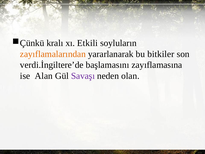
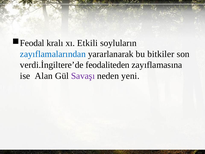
Çünkü: Çünkü -> Feodal (32, 43)
zayıflamalarından colour: orange -> blue (53, 54)
başlamasını: başlamasını -> feodaliteden (108, 65)
olan: olan -> yeni (130, 76)
